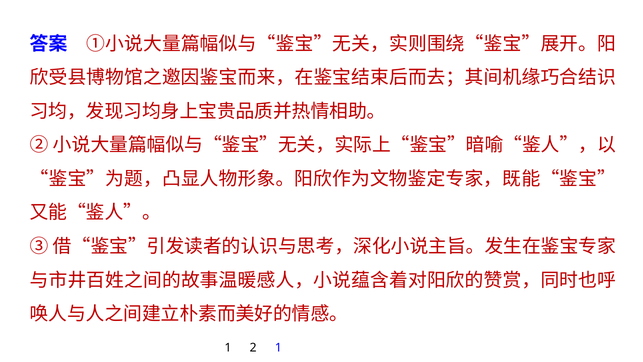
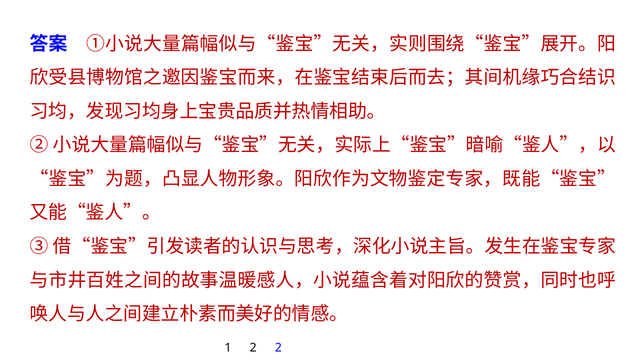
2 1: 1 -> 2 (278, 348)
